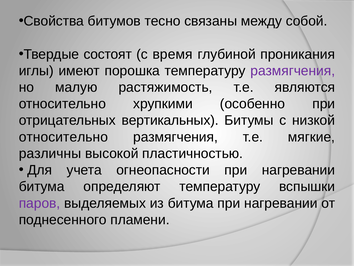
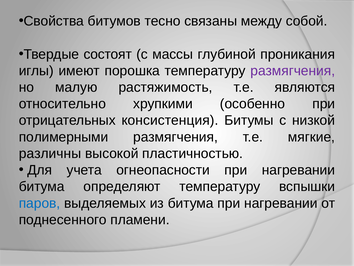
время: время -> массы (173, 54)
вертикальных: вертикальных -> консистенция (170, 120)
относительно: относительно -> полимерными (64, 137)
паров colour: purple -> blue (40, 203)
